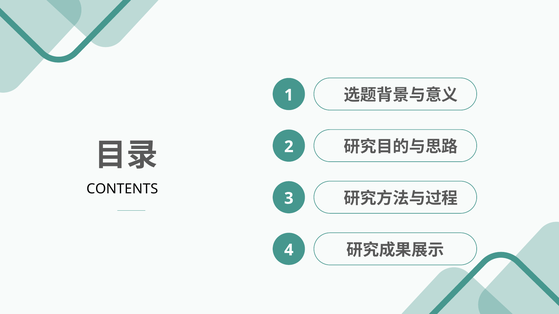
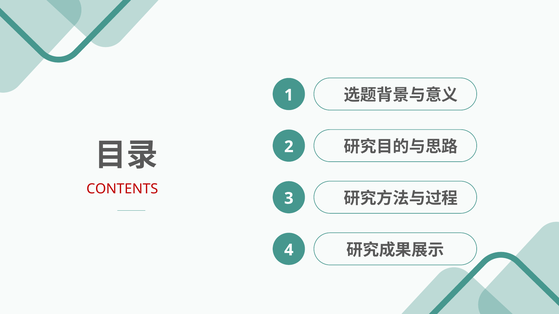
CONTENTS colour: black -> red (122, 189)
